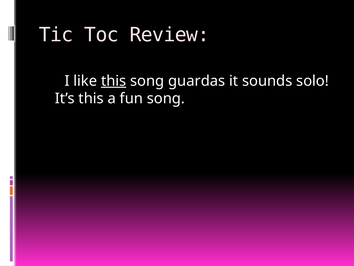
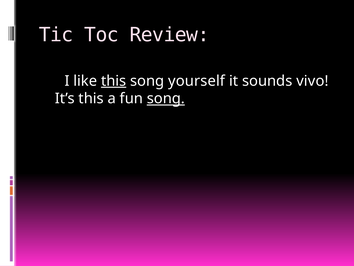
guardas: guardas -> yourself (197, 81)
solo: solo -> vivo (312, 81)
song underline: none -> present (166, 98)
